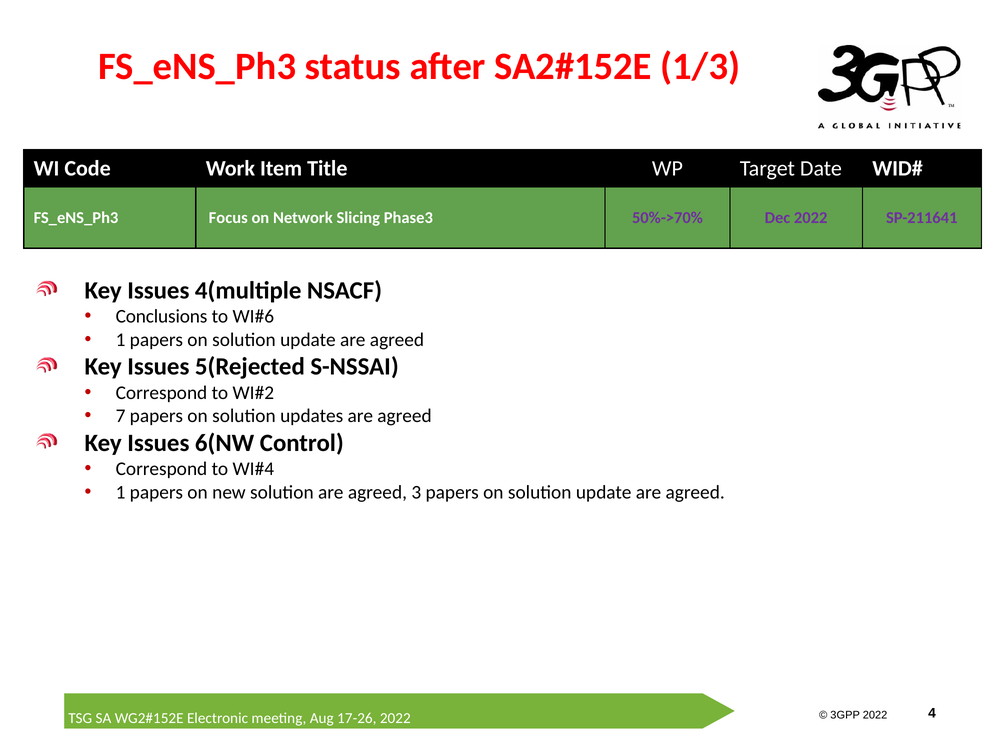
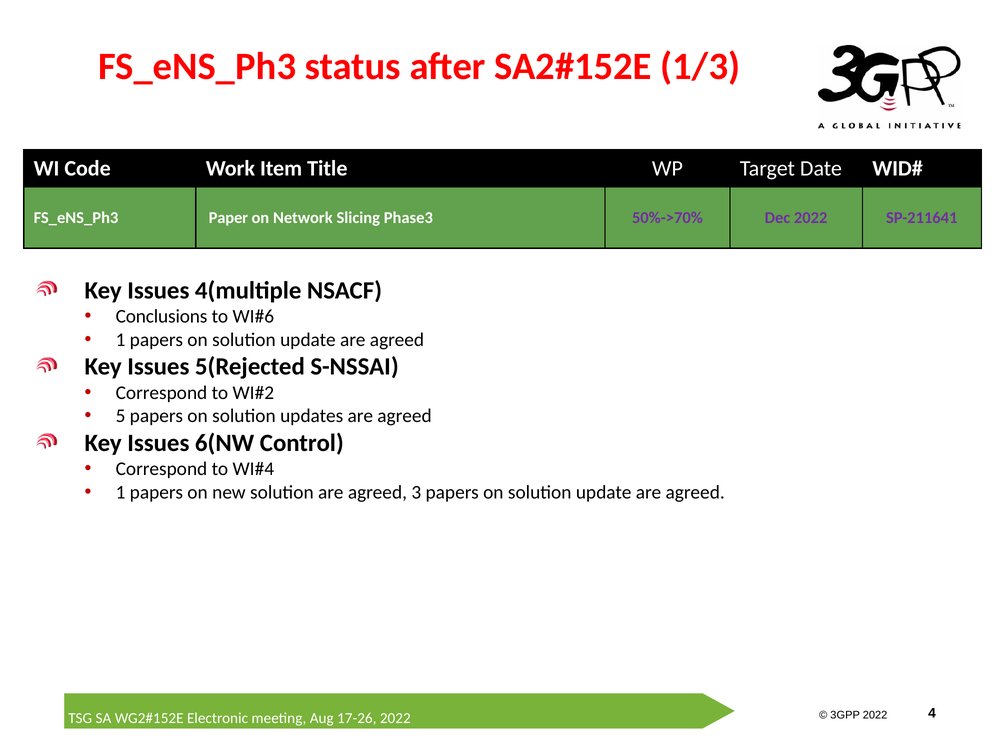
Focus: Focus -> Paper (228, 218)
7: 7 -> 5 (121, 416)
